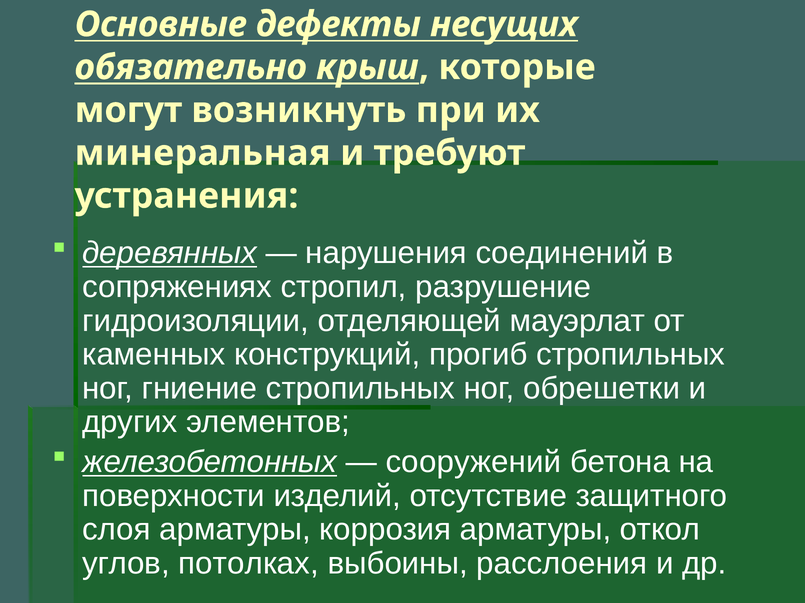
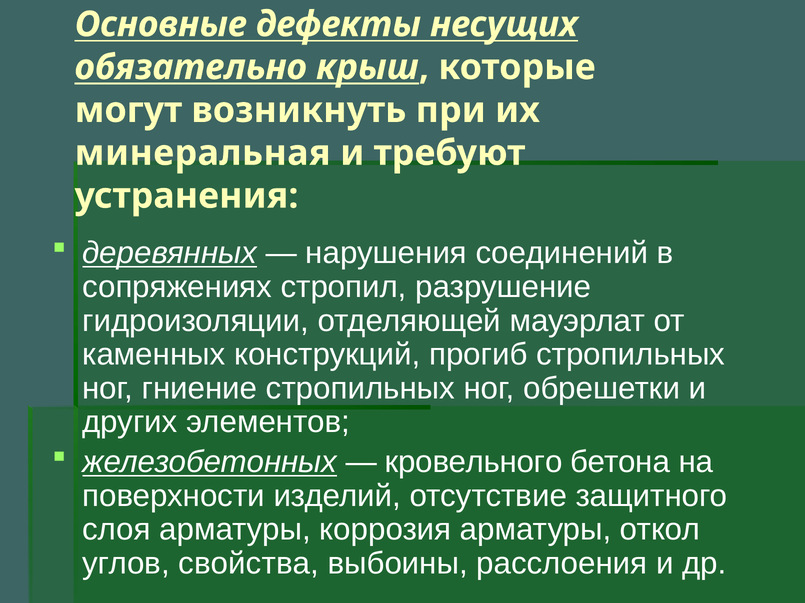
сооружений: сооружений -> кровельного (474, 463)
потолках: потолках -> свойства (249, 564)
